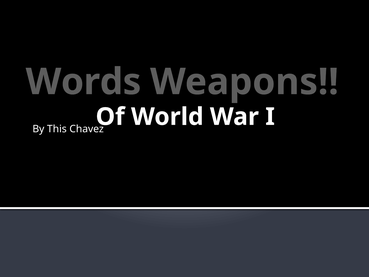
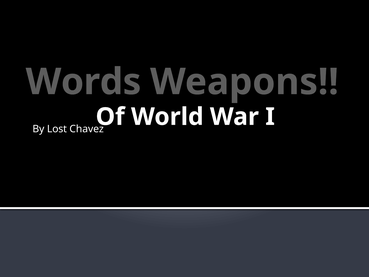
This: This -> Lost (57, 129)
